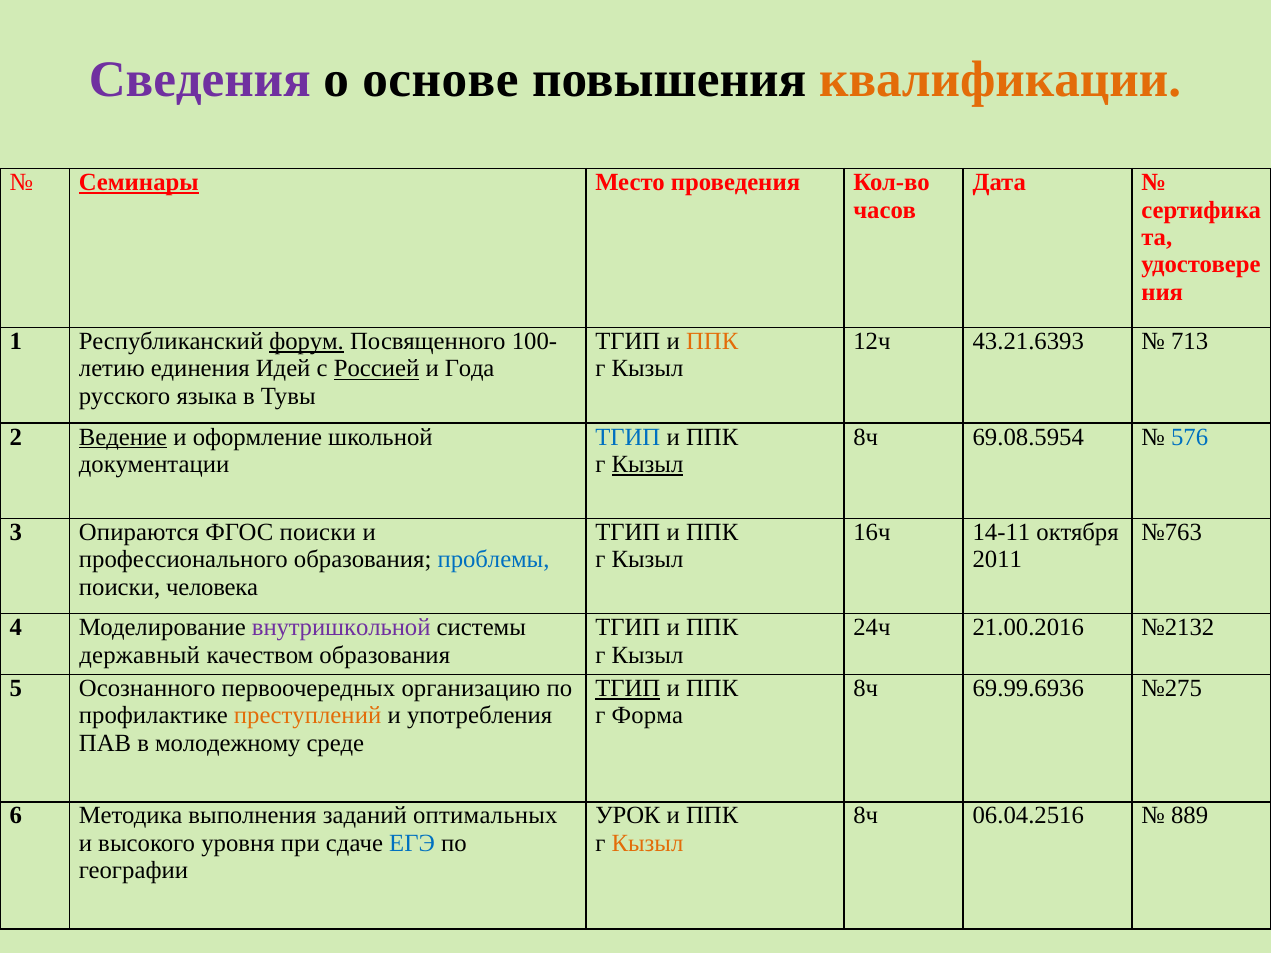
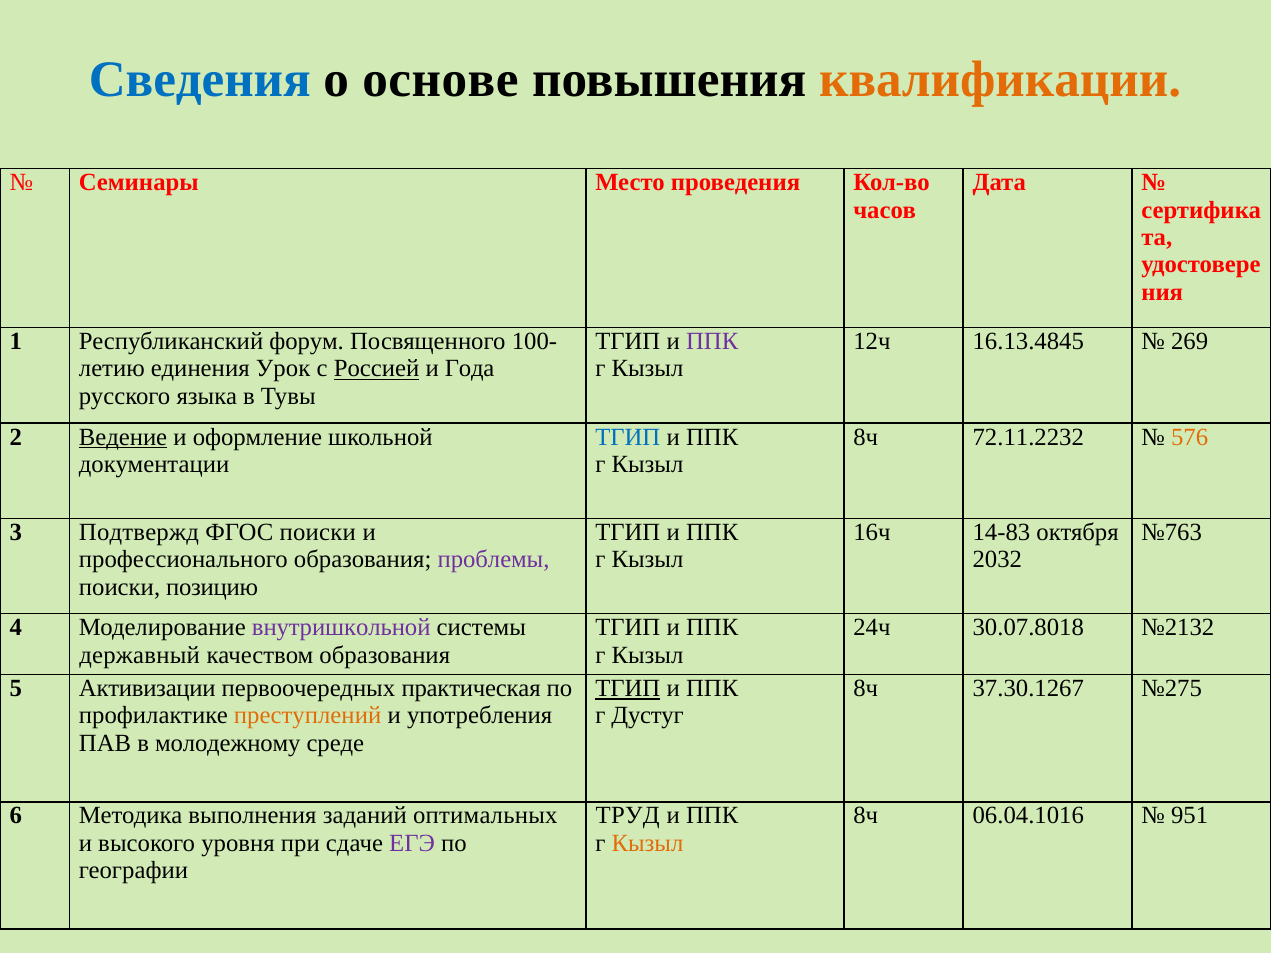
Сведения colour: purple -> blue (200, 79)
Семинары underline: present -> none (139, 183)
форум underline: present -> none (307, 342)
ППК colour: orange -> purple (712, 342)
43.21.6393: 43.21.6393 -> 16.13.4845 (1028, 342)
713: 713 -> 269 (1190, 342)
Идей: Идей -> Урок (283, 369)
69.08.5954: 69.08.5954 -> 72.11.2232 (1028, 437)
576 colour: blue -> orange (1190, 437)
Кызыл underline: present -> none (647, 464)
Опираются: Опираются -> Подтвержд (139, 532)
14-11: 14-11 -> 14-83 (1001, 532)
проблемы colour: blue -> purple (494, 560)
2011: 2011 -> 2032 (997, 560)
человека: человека -> позицию (212, 587)
21.00.2016: 21.00.2016 -> 30.07.8018 (1028, 628)
Осознанного: Осознанного -> Активизации (147, 689)
организацию: организацию -> практическая (471, 689)
69.99.6936: 69.99.6936 -> 37.30.1267 (1028, 689)
Форма: Форма -> Дустуг (648, 716)
УРОК: УРОК -> ТРУД (628, 816)
06.04.2516: 06.04.2516 -> 06.04.1016 (1028, 816)
889: 889 -> 951 (1190, 816)
ЕГЭ colour: blue -> purple (412, 843)
